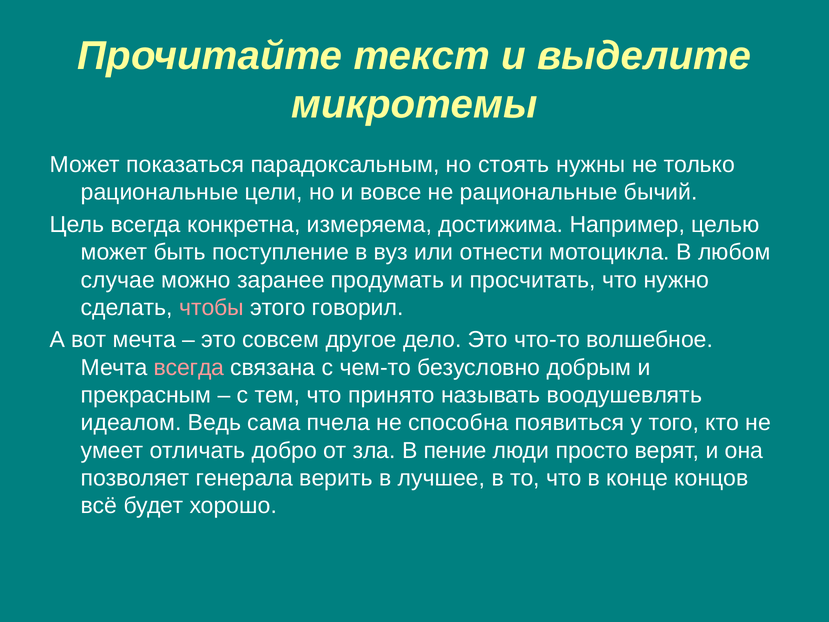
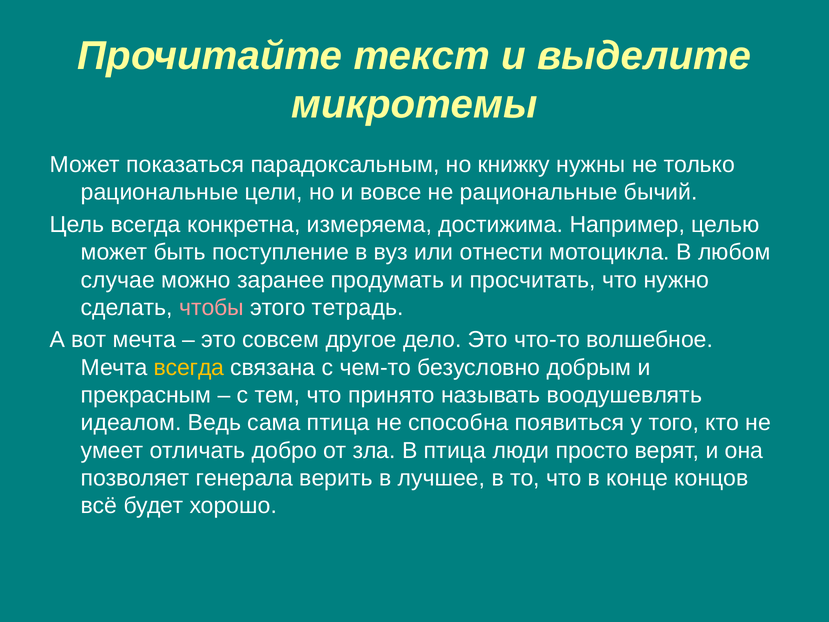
стоять: стоять -> книжку (514, 165)
говорил: говорил -> тетрадь (358, 307)
всегда colour: pink -> yellow (189, 367)
сама пчела: пчела -> птица (338, 423)
В пение: пение -> птица (455, 450)
